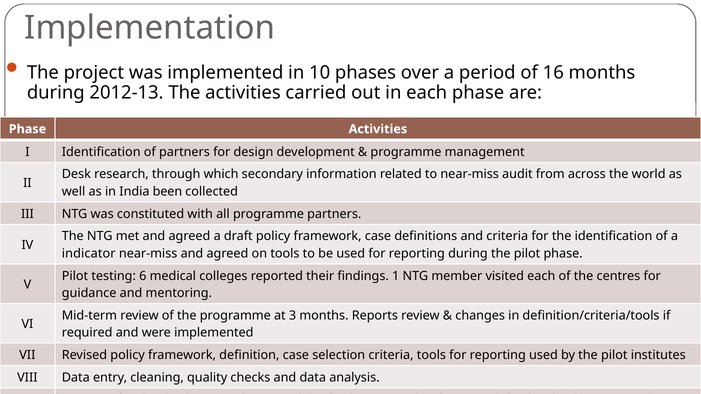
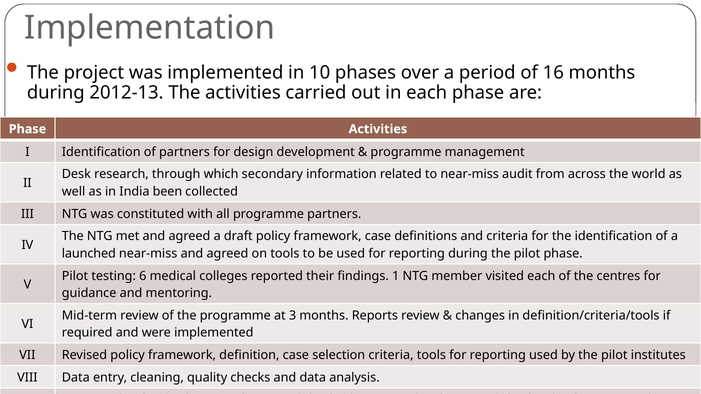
indicator: indicator -> launched (89, 254)
